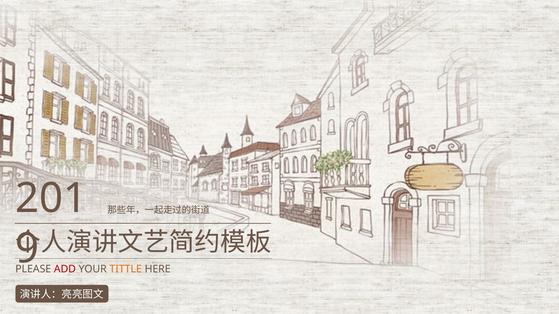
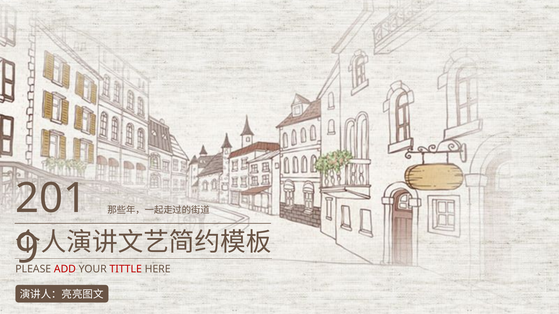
TITTLE colour: orange -> red (126, 269)
